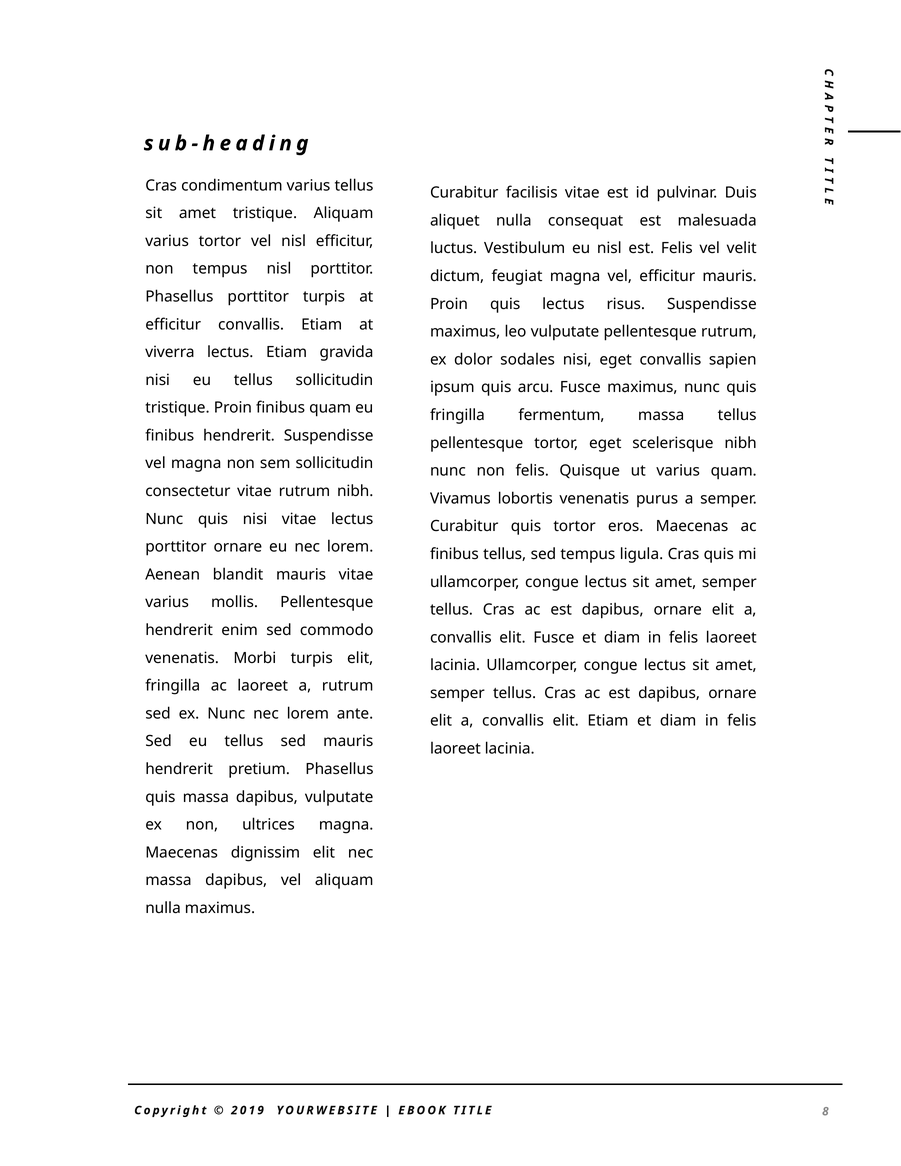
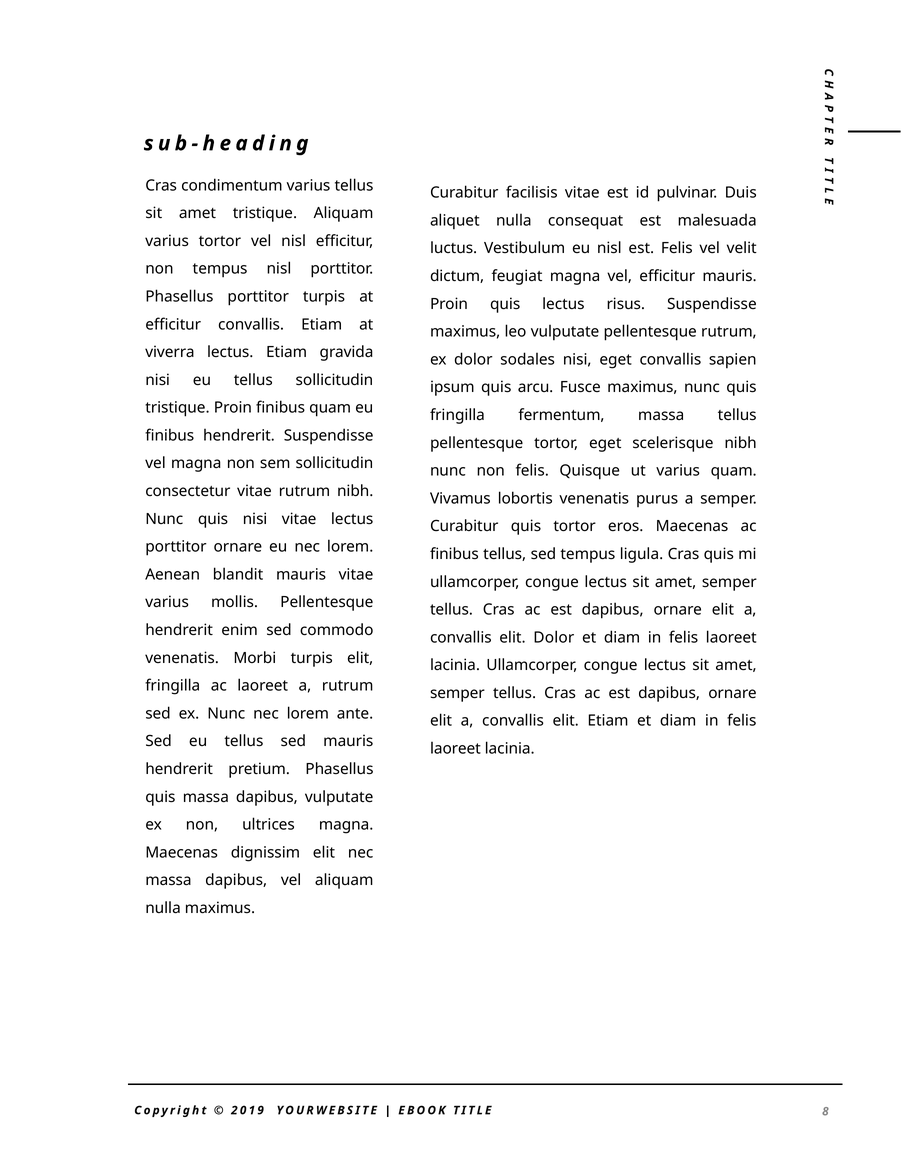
elit Fusce: Fusce -> Dolor (554, 637)
